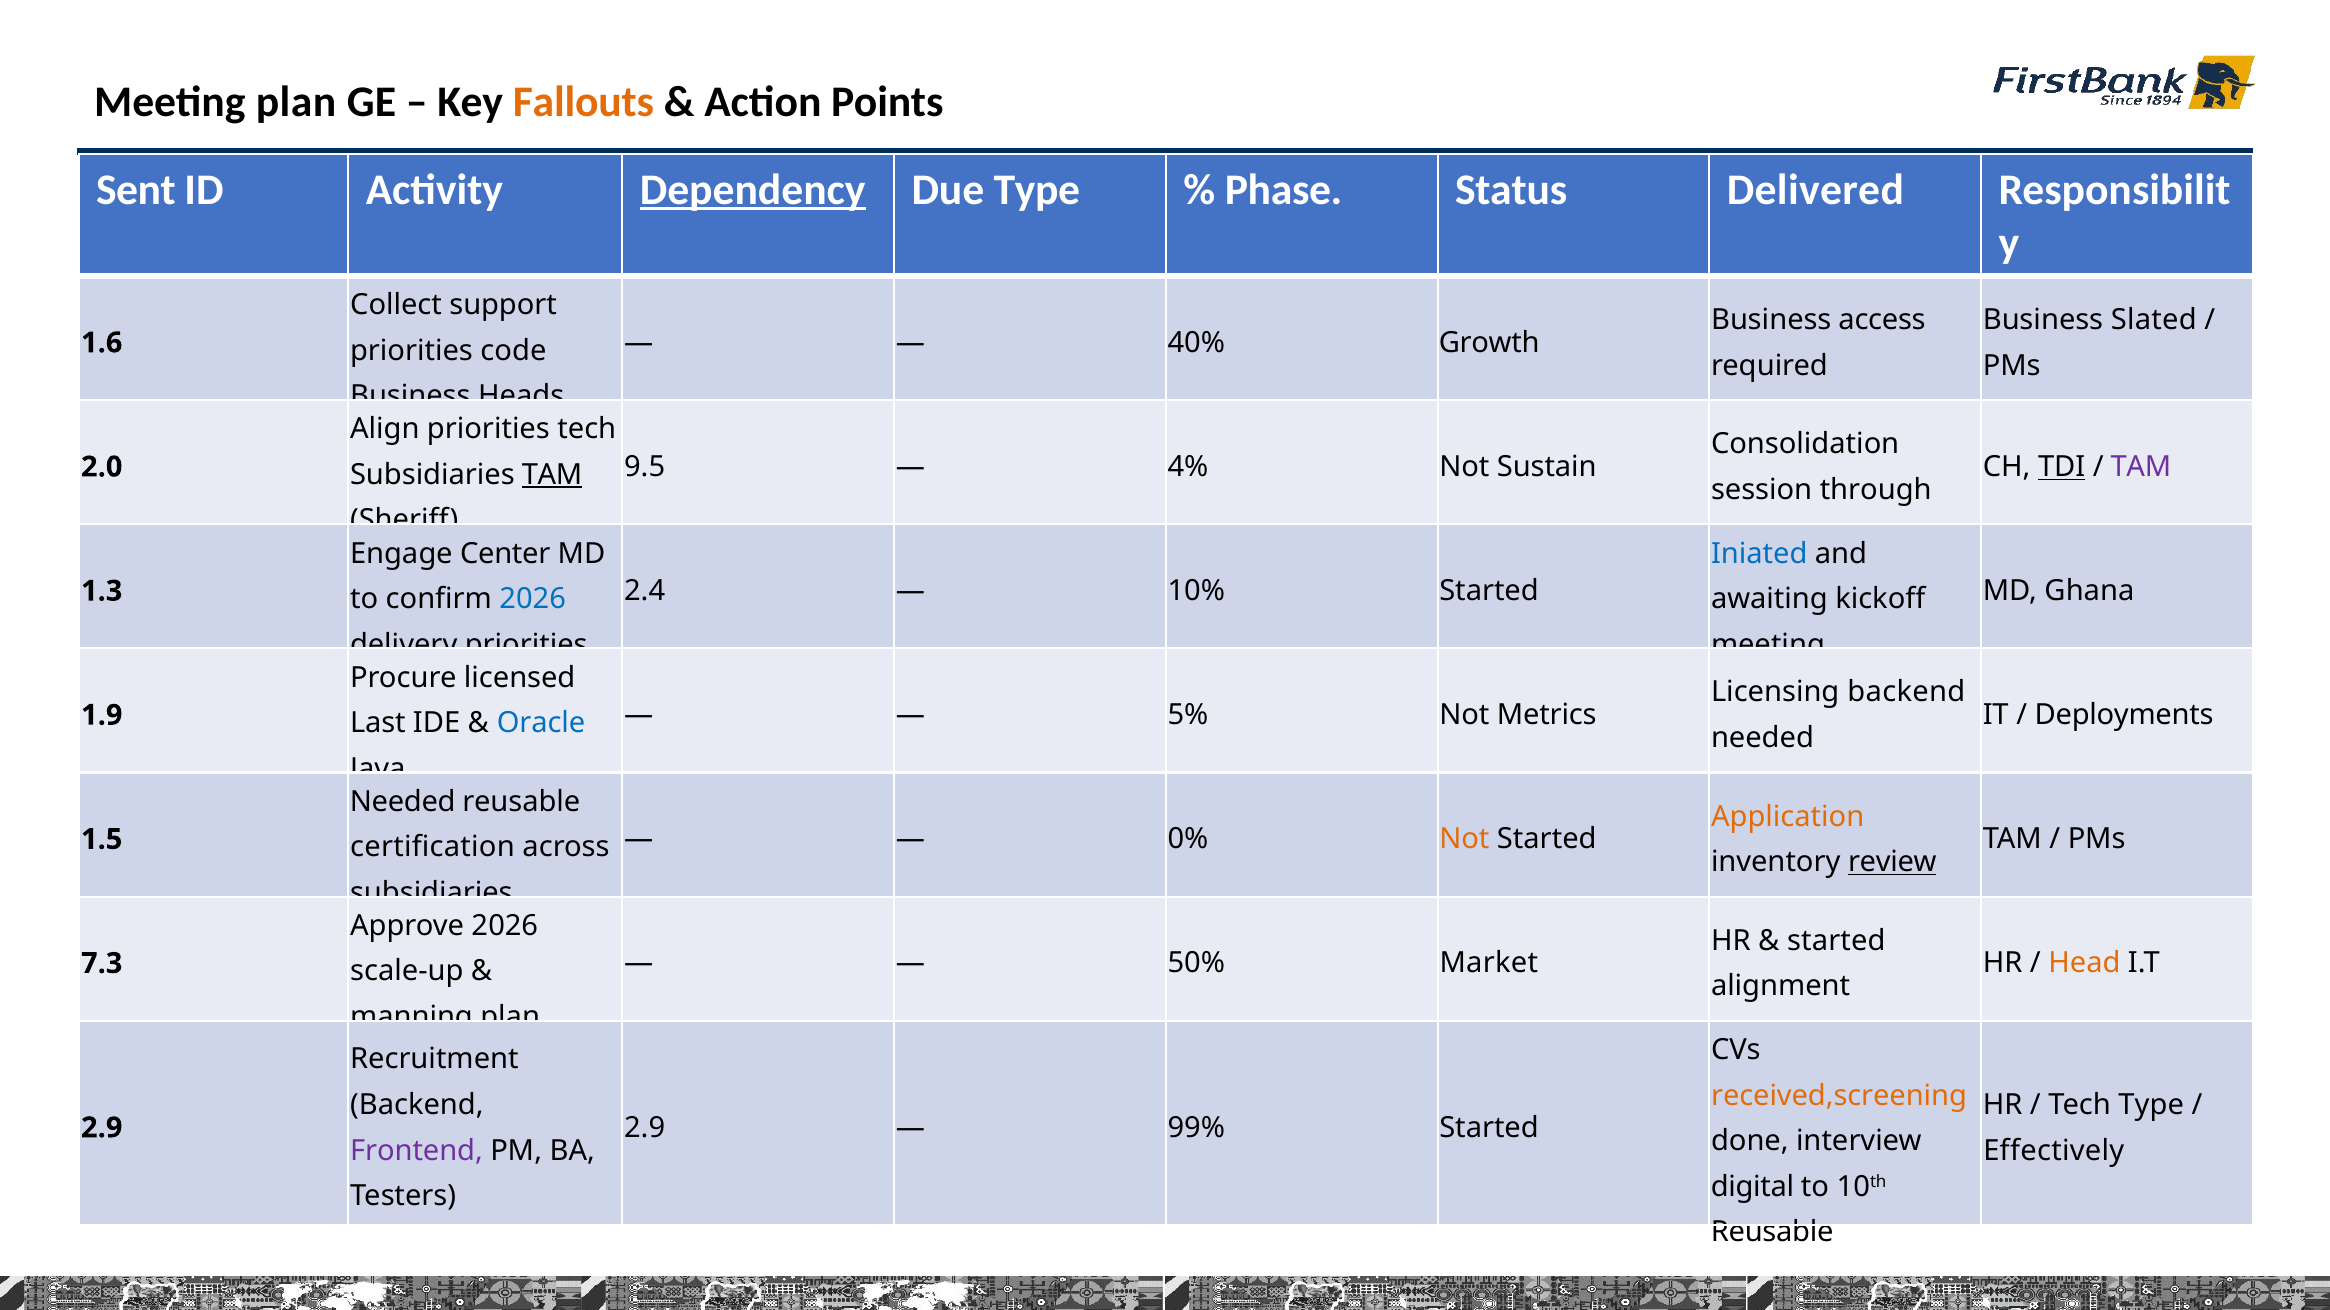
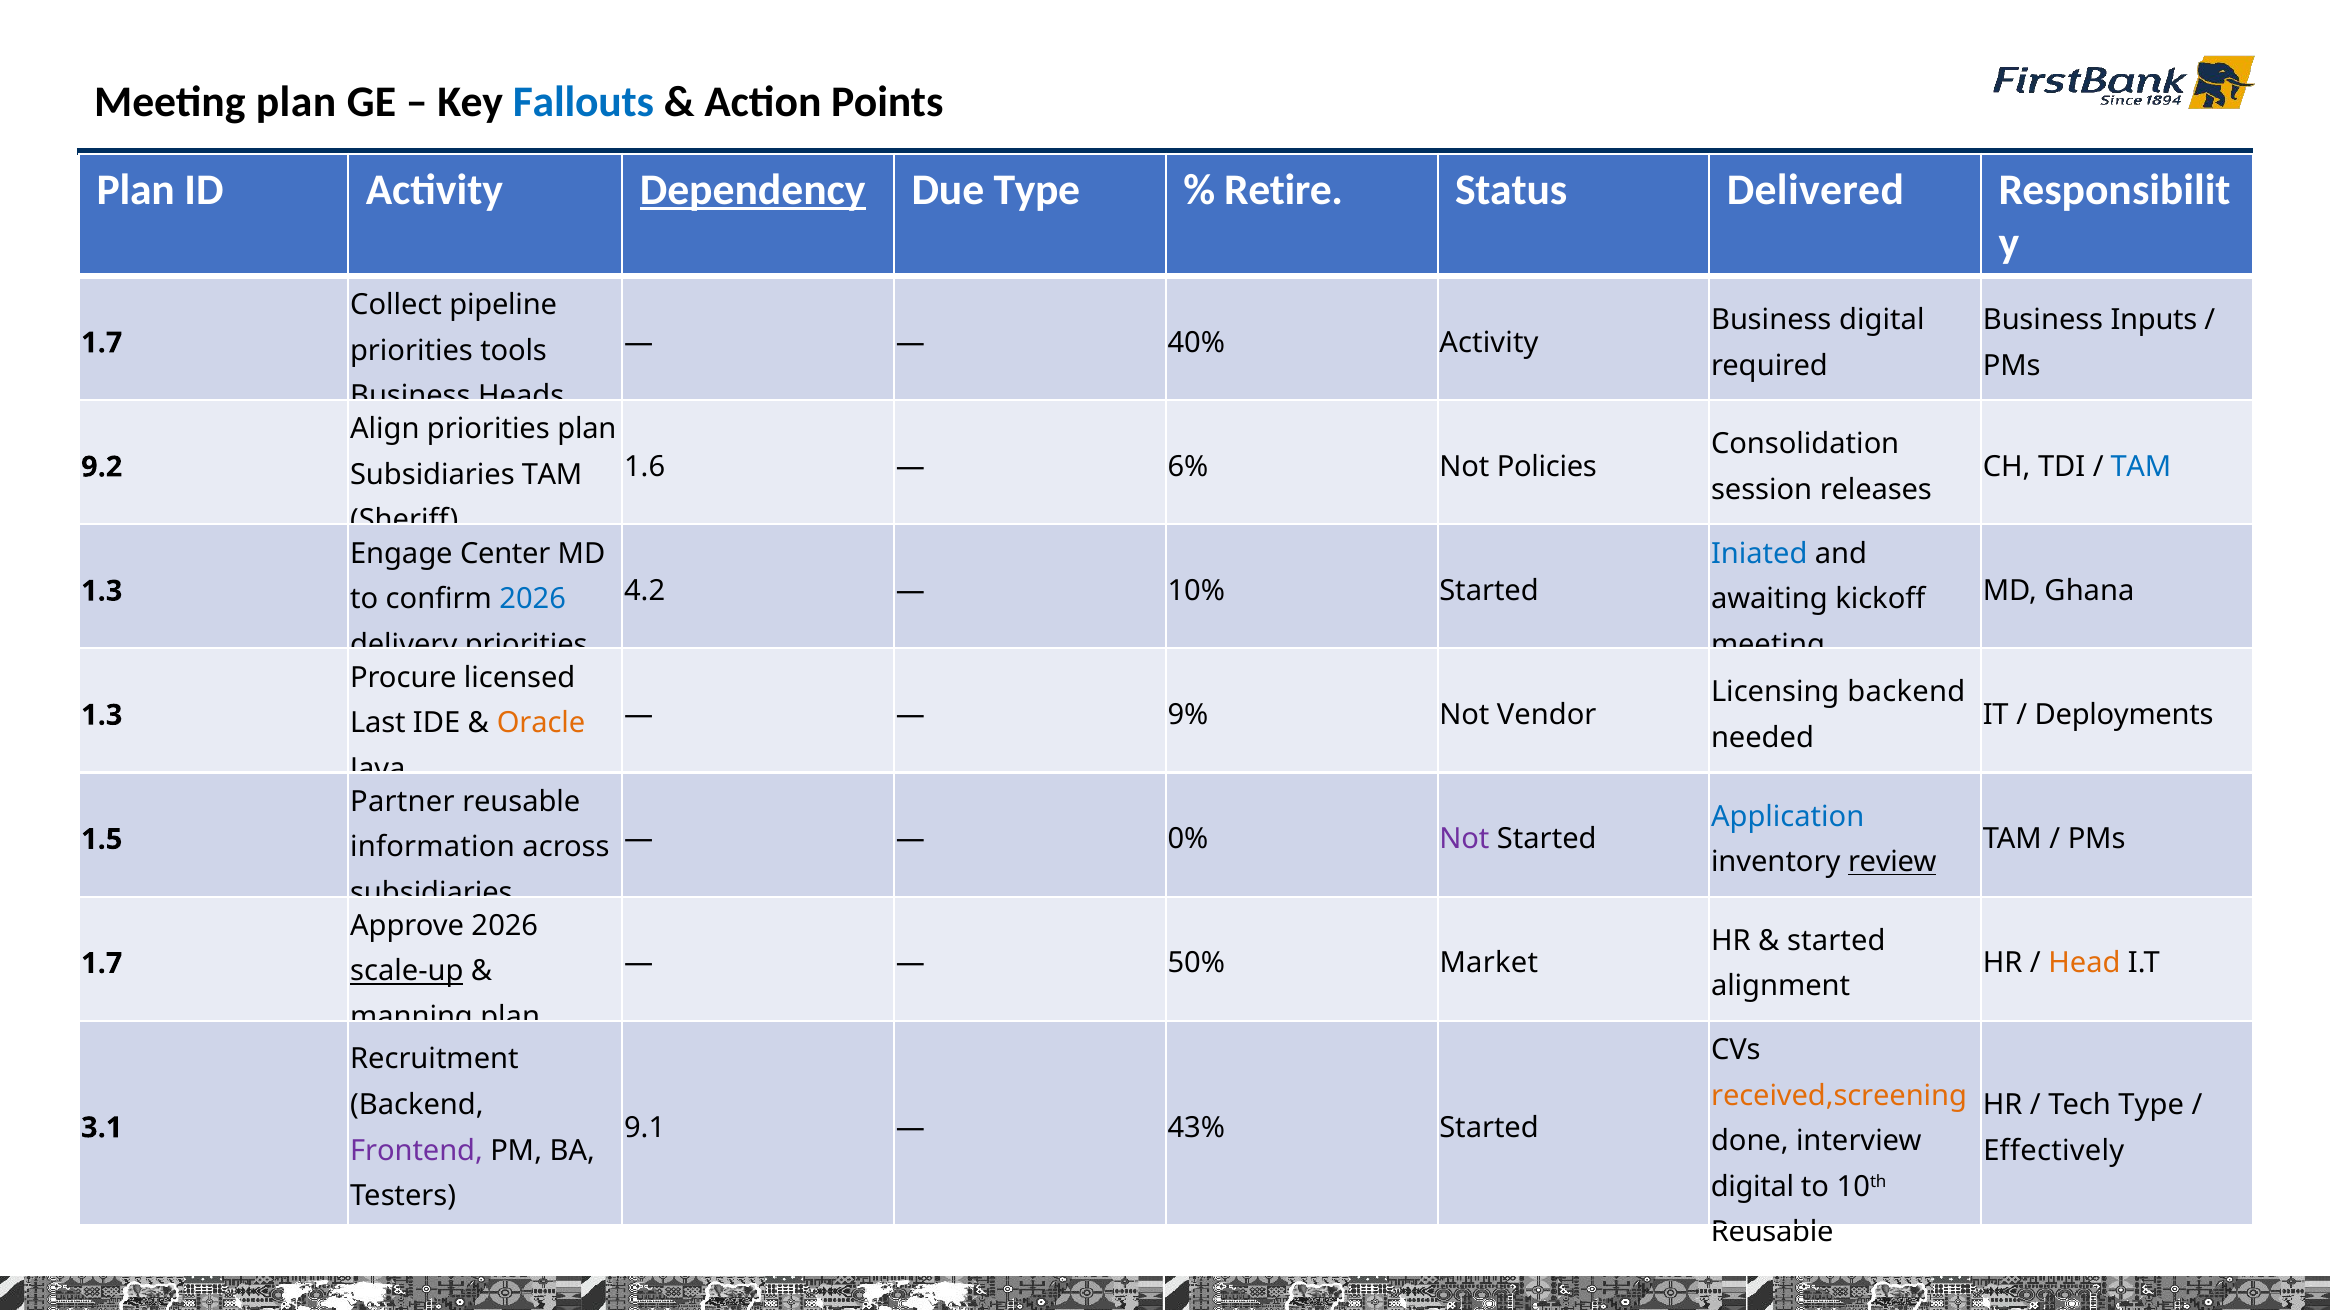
Fallouts colour: orange -> blue (583, 102)
Sent: Sent -> Plan (136, 190)
Phase: Phase -> Retire (1284, 190)
support: support -> pipeline (503, 305)
Business access: access -> digital (1882, 320)
Slated: Slated -> Inputs (2154, 320)
40% Growth: Growth -> Activity (1489, 343)
1.6: 1.6 -> 1.7 (102, 343)
code: code -> tools (514, 351)
priorities tech: tech -> plan (587, 430)
9.5: 9.5 -> 1.6 (645, 467)
4%: 4% -> 6% (1188, 467)
Sustain: Sustain -> Policies (1547, 467)
TDI underline: present -> none (2062, 467)
TAM colour: purple -> blue (2141, 467)
2.0: 2.0 -> 9.2 (102, 467)
TAM underline: present -> none (552, 475)
through: through -> releases (1876, 490)
2.4: 2.4 -> 4.2 (645, 591)
5%: 5% -> 9% (1188, 715)
Metrics: Metrics -> Vendor (1547, 715)
1.9: 1.9 -> 1.3 (102, 715)
Oracle colour: blue -> orange (541, 723)
Needed: Needed -> Partner (402, 802)
Application colour: orange -> blue (1788, 817)
Not colour: orange -> purple (1464, 840)
certification: certification -> information (432, 848)
7.3: 7.3 -> 1.7 (102, 964)
scale‑up underline: none -> present (407, 972)
2.9: 2.9 -> 9.1 (645, 1128)
99%: 99% -> 43% (1196, 1128)
2.9: 2.9 -> 3.1 (102, 1128)
